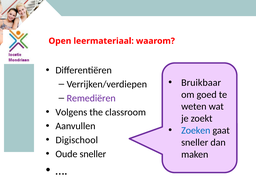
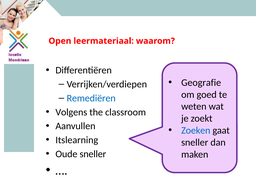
Bruikbaar: Bruikbaar -> Geografie (201, 83)
Remediëren colour: purple -> blue (91, 98)
Digischool: Digischool -> Itslearning (77, 140)
